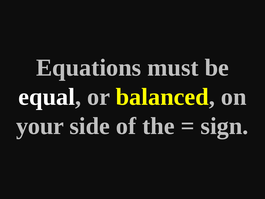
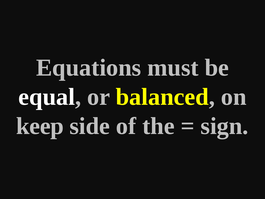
your: your -> keep (40, 126)
